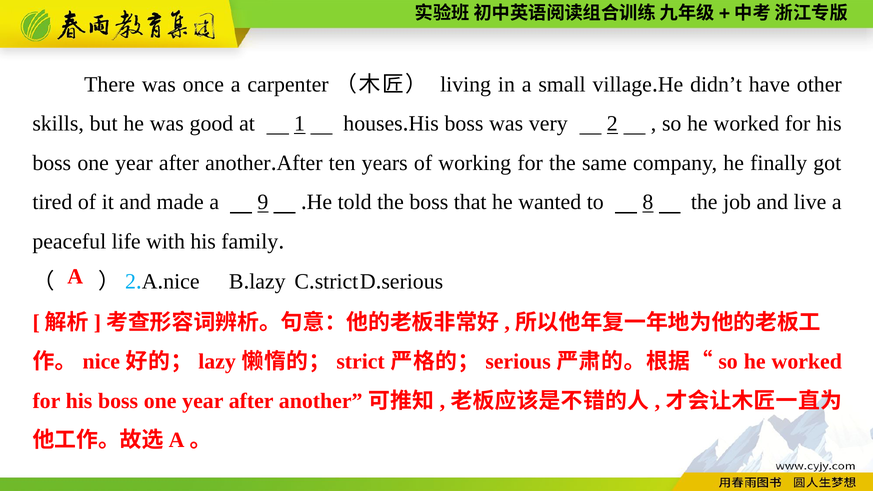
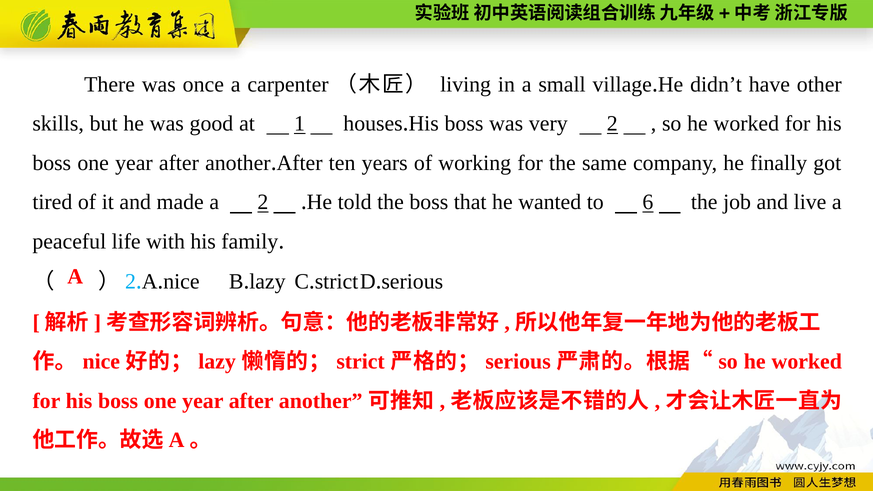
a 9: 9 -> 2 (263, 202)
8: 8 -> 6 (648, 202)
